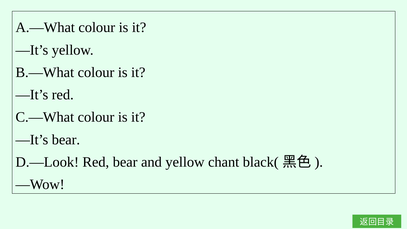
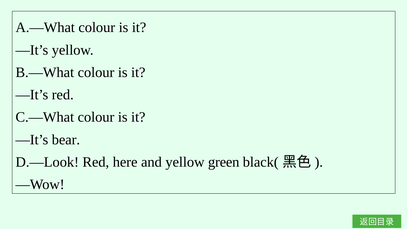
Red bear: bear -> here (125, 162)
chant: chant -> green (224, 162)
